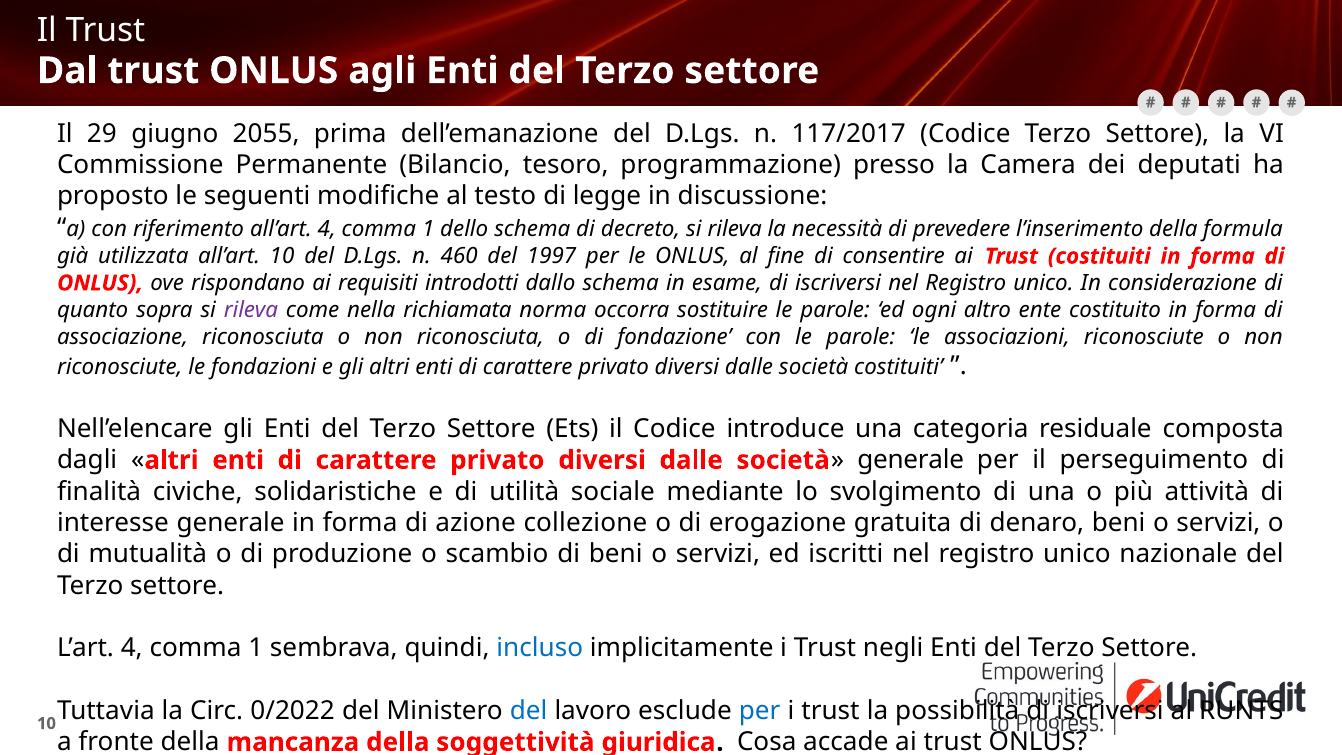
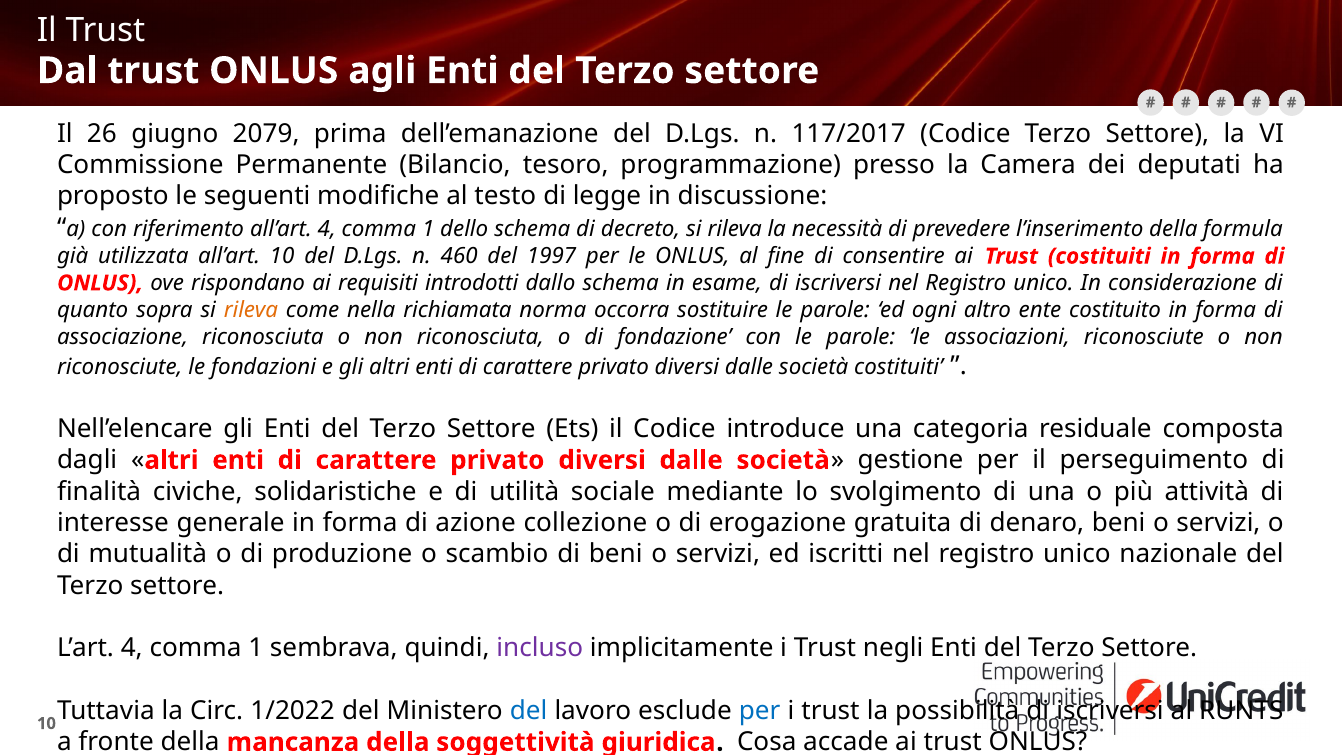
29: 29 -> 26 (102, 133)
2055: 2055 -> 2079 (266, 133)
rileva colour: purple -> orange (251, 310)
società generale: generale -> gestione (911, 460)
incluso colour: blue -> purple (540, 648)
0/2022: 0/2022 -> 1/2022 (293, 711)
